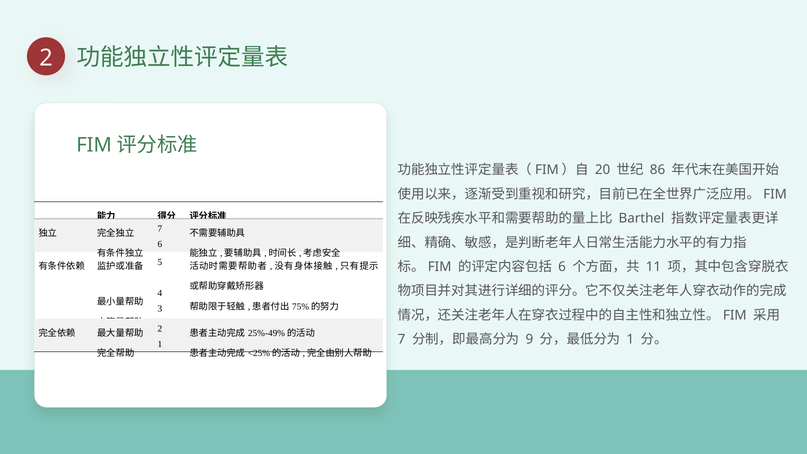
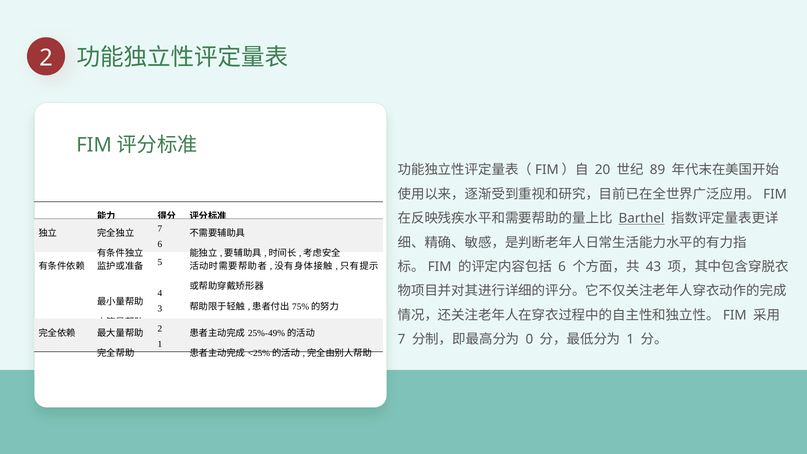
86: 86 -> 89 (658, 170)
Barthel underline: none -> present (641, 218)
11: 11 -> 43 (653, 267)
9: 9 -> 0 (529, 339)
